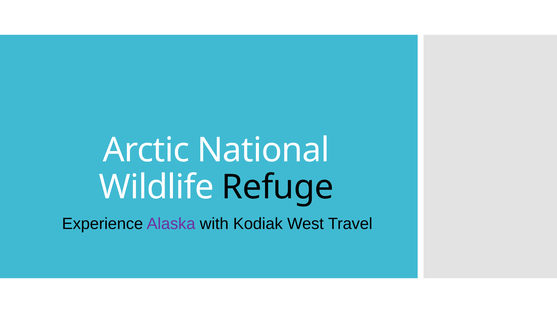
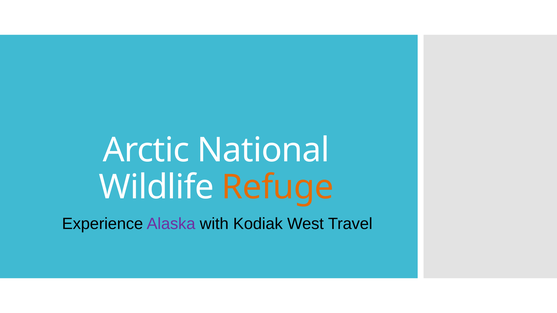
Refuge colour: black -> orange (278, 187)
